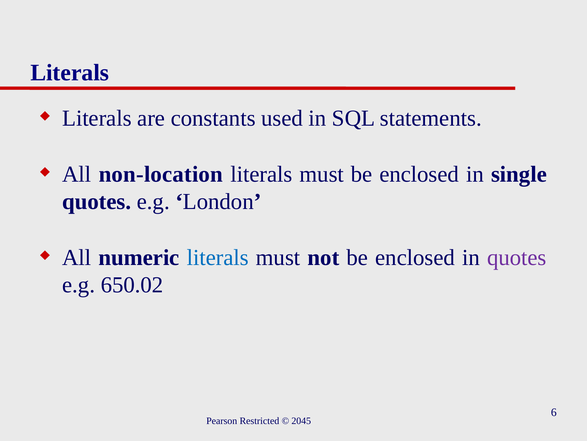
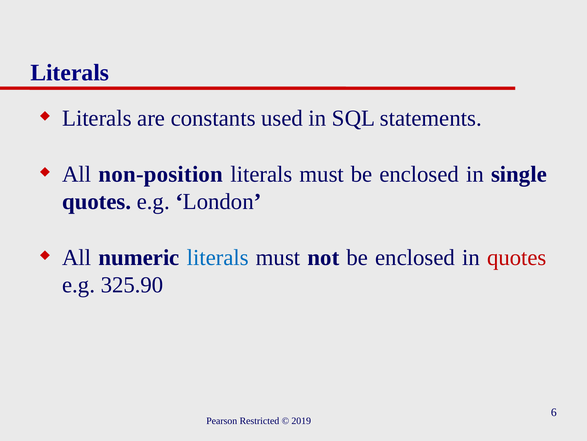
non-location: non-location -> non-position (161, 174)
quotes colour: purple -> red (517, 257)
650.02: 650.02 -> 325.90 (132, 285)
2045: 2045 -> 2019 (301, 420)
